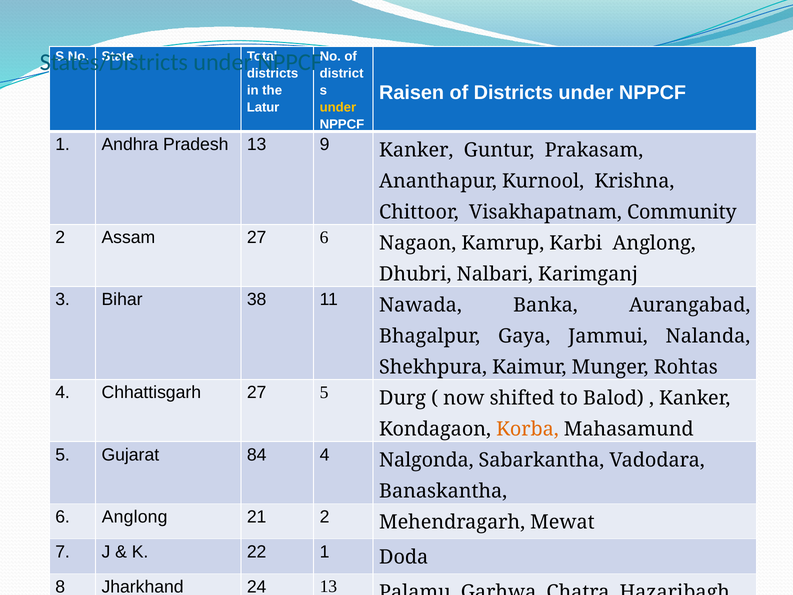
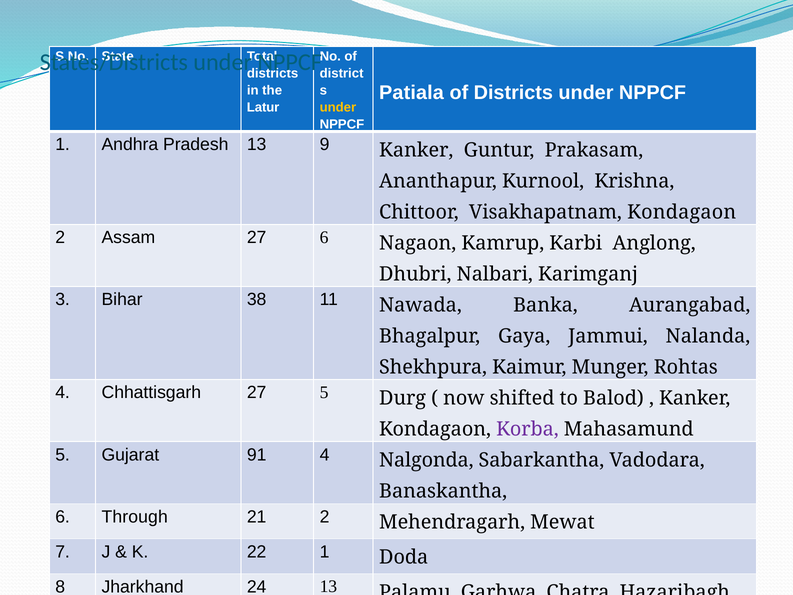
Raisen: Raisen -> Patiala (411, 93)
Visakhapatnam Community: Community -> Kondagaon (682, 212)
Korba colour: orange -> purple (527, 429)
84: 84 -> 91 (257, 455)
6 Anglong: Anglong -> Through (135, 517)
